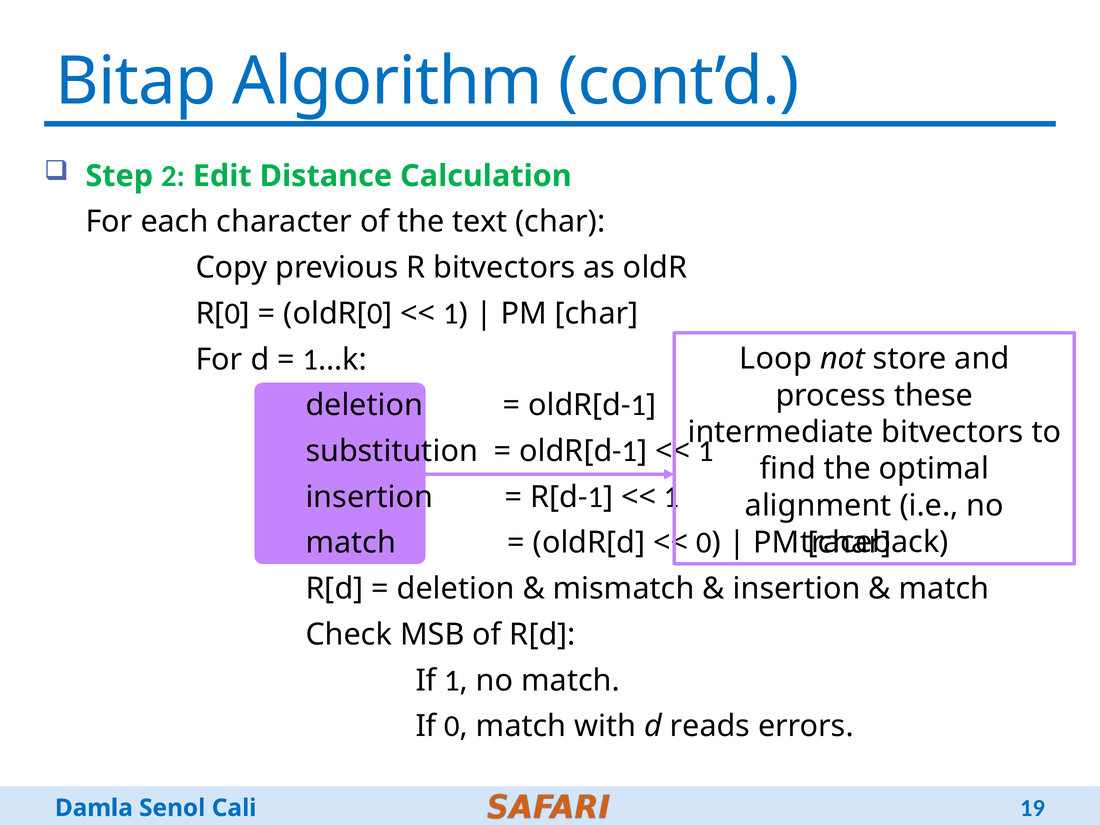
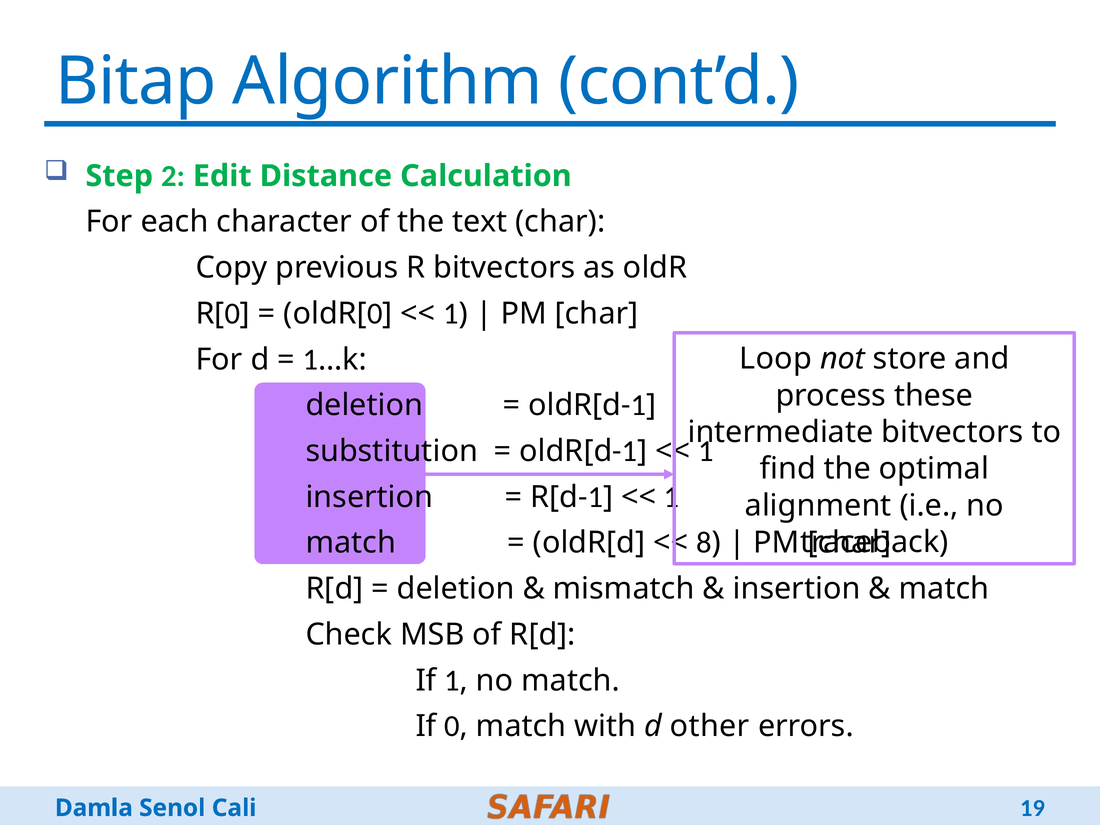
0: 0 -> 8 (704, 543)
reads: reads -> other (710, 726)
